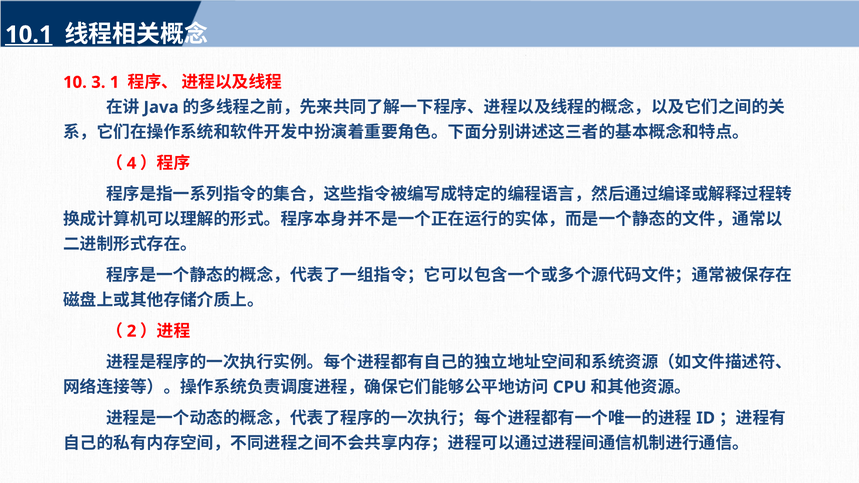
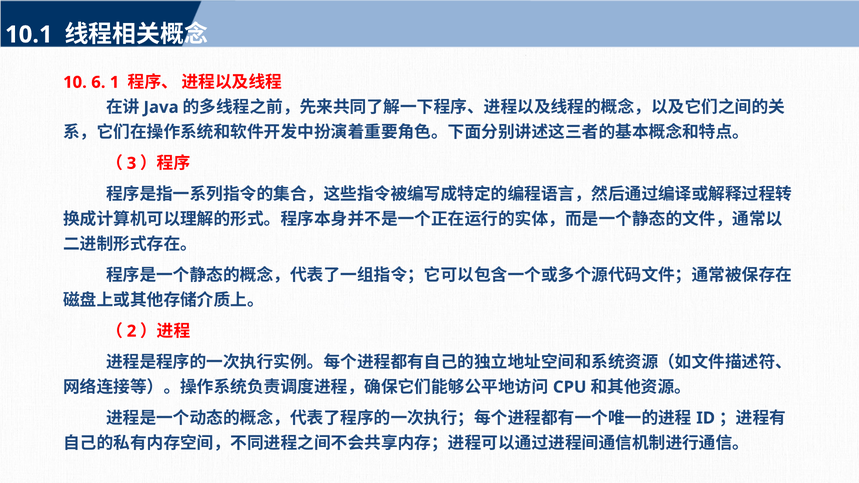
10.1 underline: present -> none (29, 35)
3: 3 -> 6 (98, 82)
4: 4 -> 3 (132, 163)
